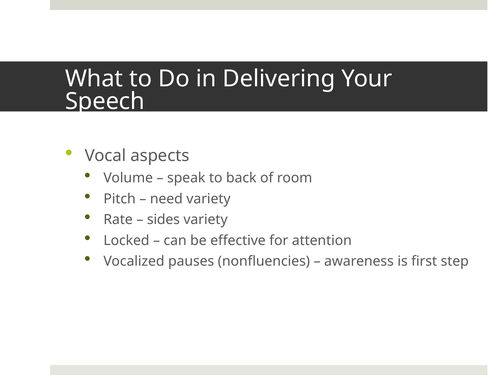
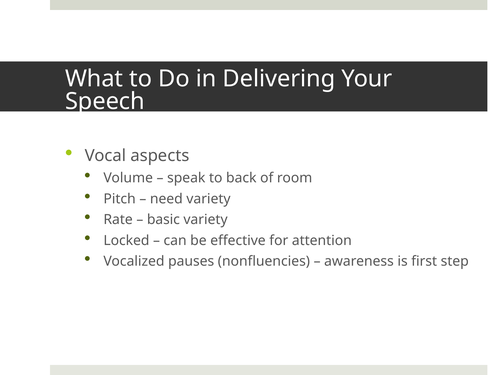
sides: sides -> basic (163, 220)
